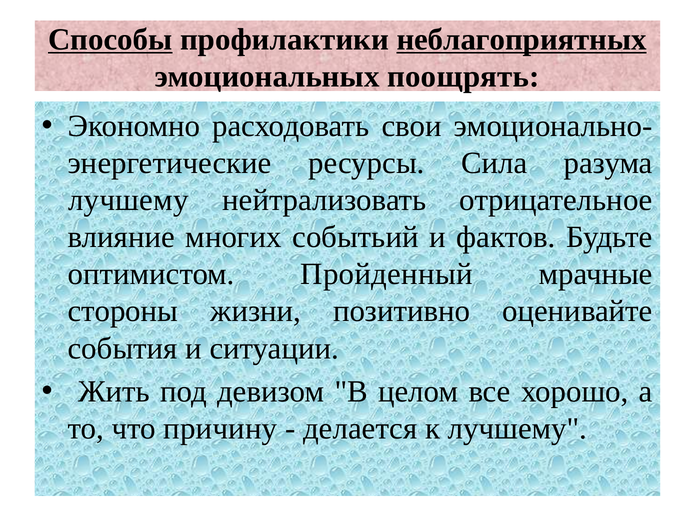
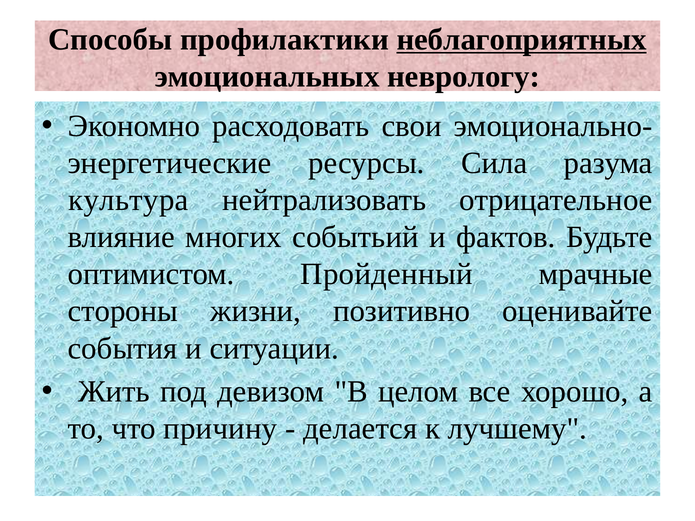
Способы underline: present -> none (110, 40)
поощрять: поощрять -> неврологу (464, 77)
лучшему: лучшему -> культура (128, 200)
